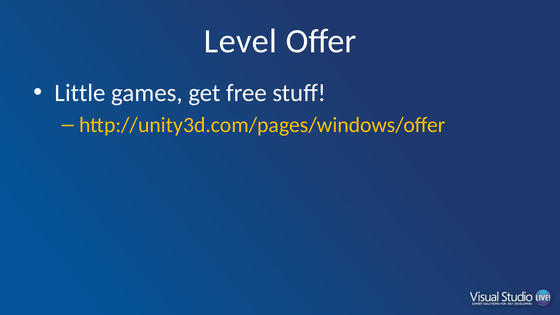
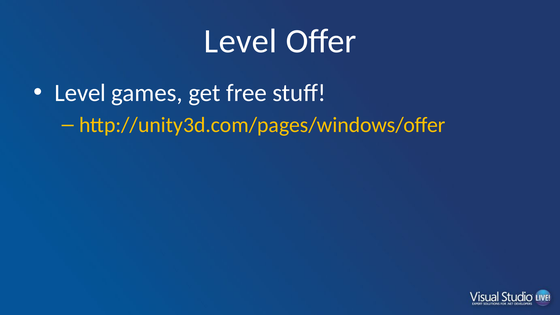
Little: Little -> Level (80, 93)
